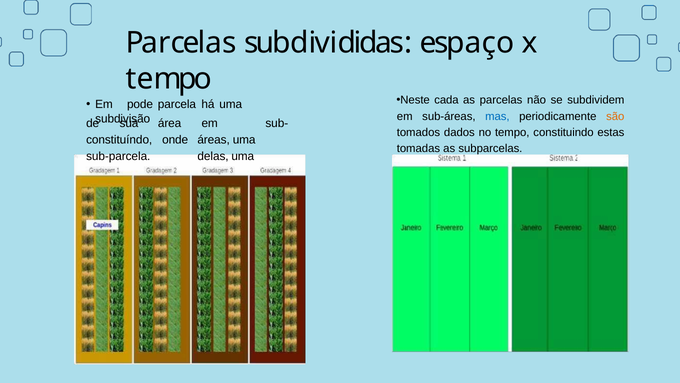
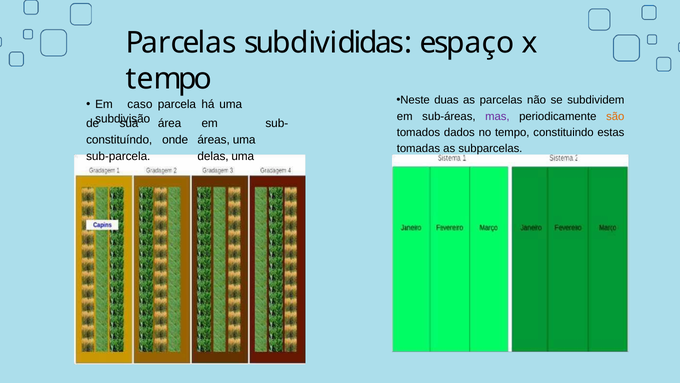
cada: cada -> duas (446, 100)
pode: pode -> caso (140, 104)
mas colour: blue -> purple (497, 116)
